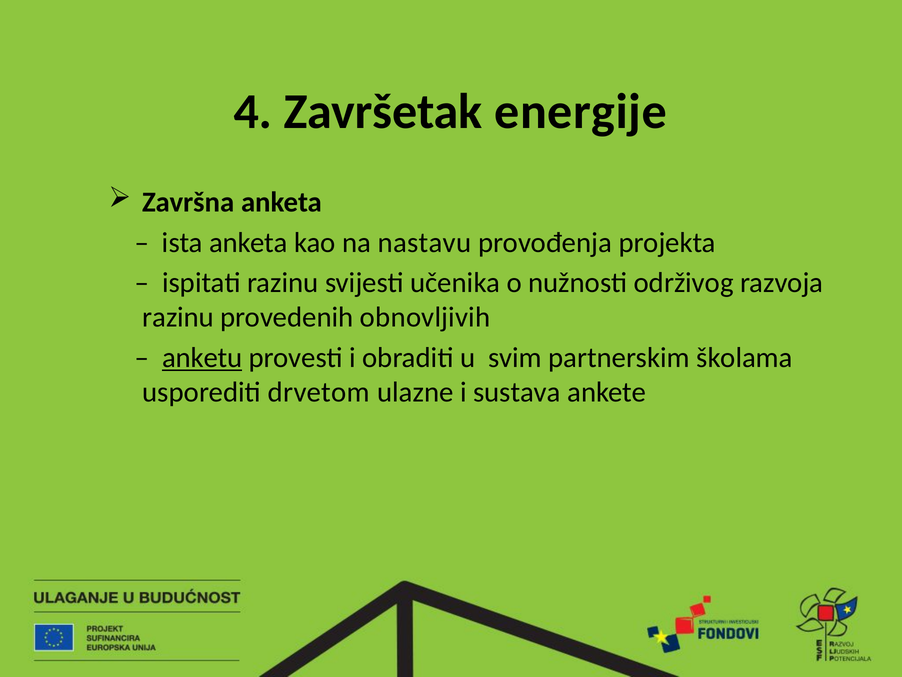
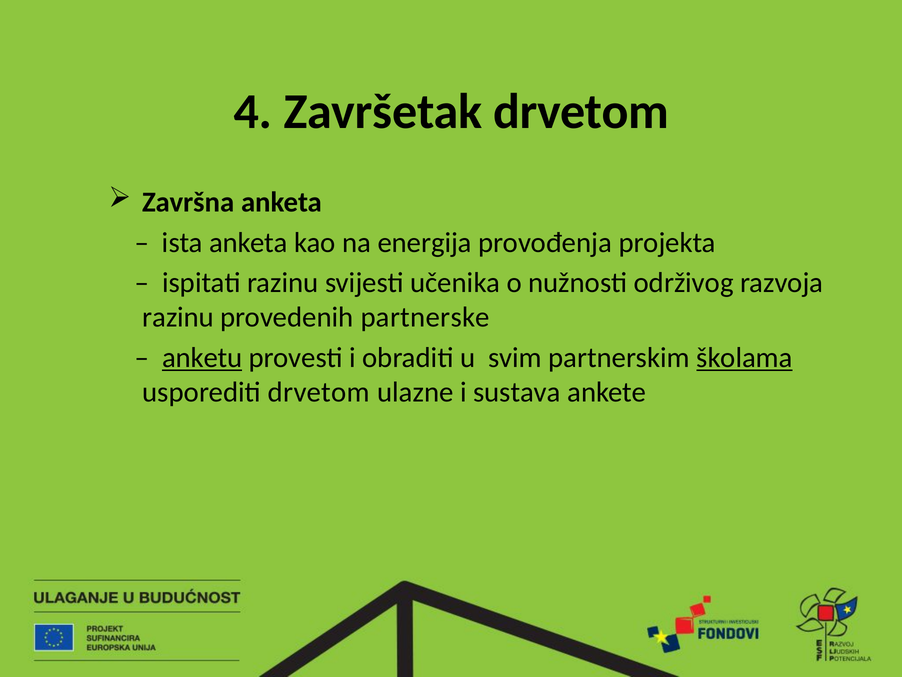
Završetak energije: energije -> drvetom (581, 111)
nastavu: nastavu -> energija (425, 242)
obnovljivih: obnovljivih -> partnerske (425, 317)
školama underline: none -> present (744, 358)
